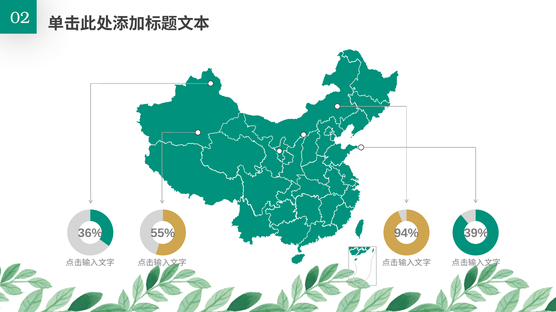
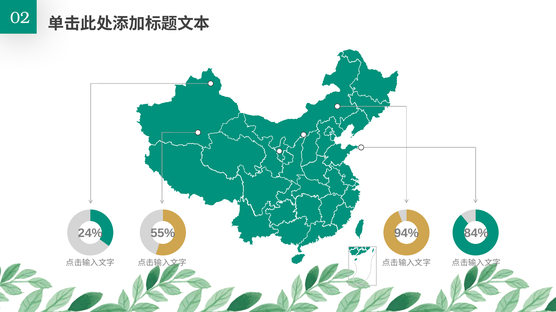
36%: 36% -> 24% (90, 234)
39%: 39% -> 84% (476, 234)
